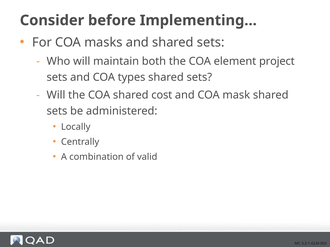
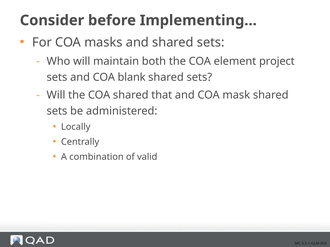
types: types -> blank (132, 77)
cost: cost -> that (162, 95)
